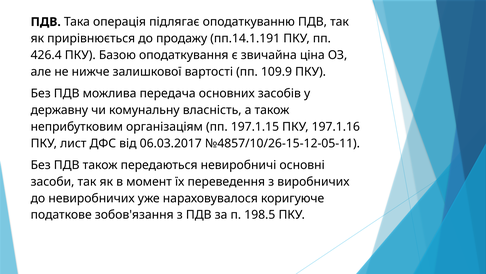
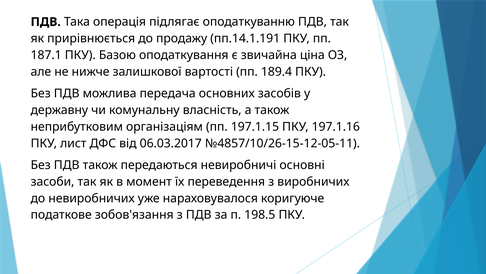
426.4: 426.4 -> 187.1 (46, 55)
109.9: 109.9 -> 189.4 (276, 72)
